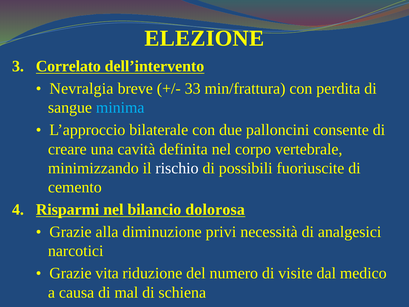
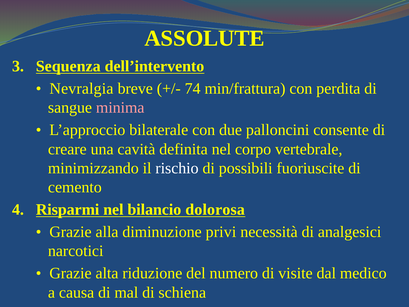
ELEZIONE: ELEZIONE -> ASSOLUTE (205, 38)
Correlato: Correlato -> Sequenza (68, 66)
33: 33 -> 74 (193, 88)
minima colour: light blue -> pink (120, 108)
vita: vita -> alta (107, 273)
